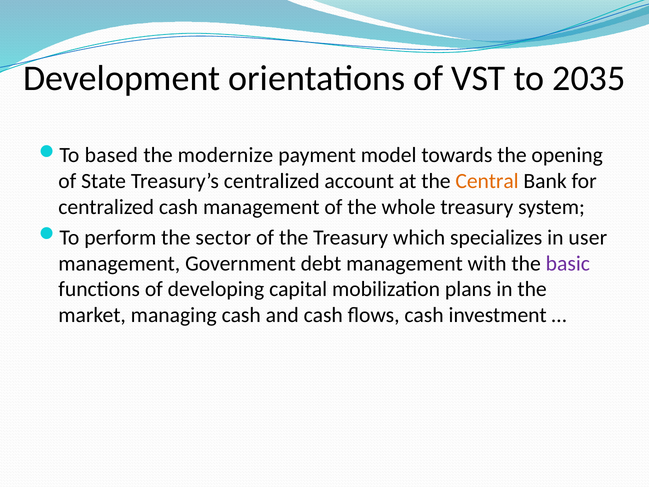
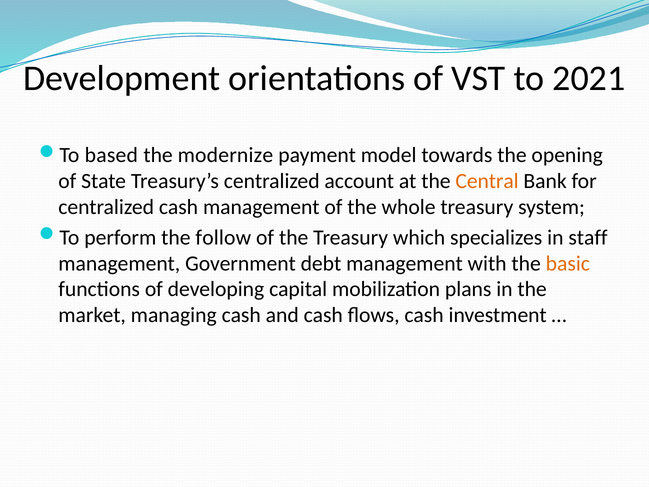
2035: 2035 -> 2021 (589, 78)
sector: sector -> follow (223, 237)
user: user -> staff (588, 237)
basic colour: purple -> orange (568, 263)
